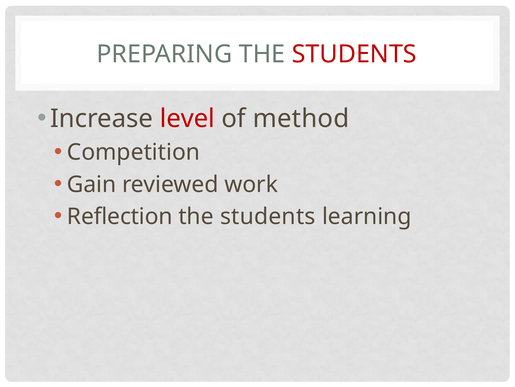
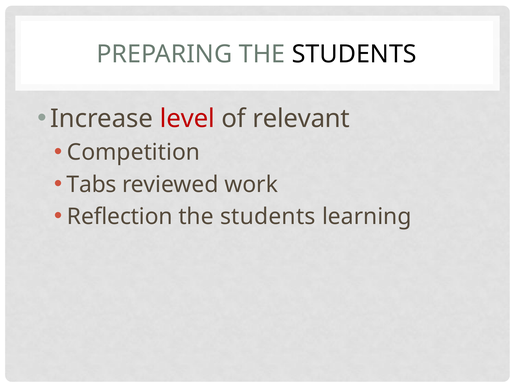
STUDENTS colour: red -> black (354, 54)
method: method -> relevant (301, 119)
Gain: Gain -> Tabs (92, 184)
